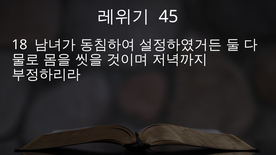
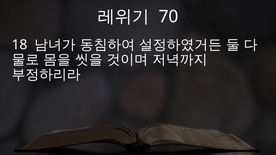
45: 45 -> 70 (169, 17)
